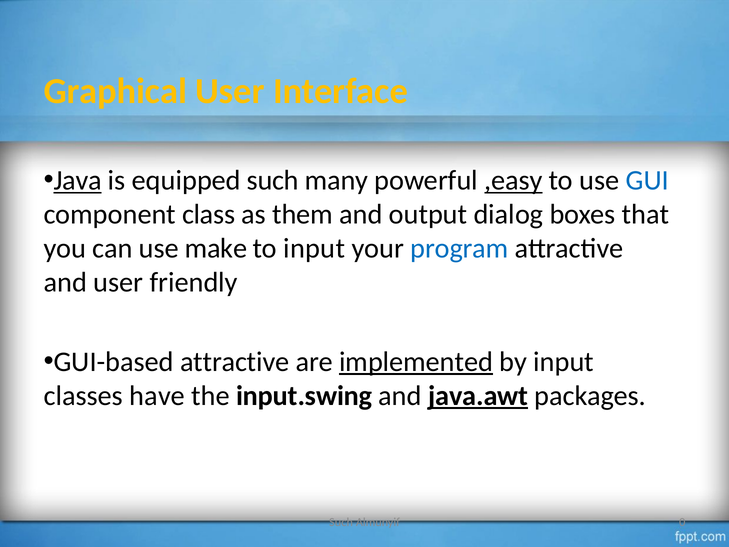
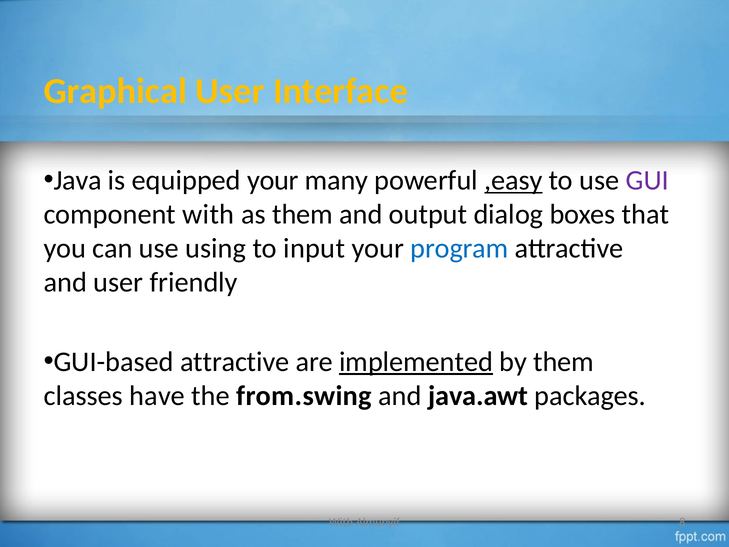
Java underline: present -> none (78, 181)
equipped such: such -> your (273, 181)
GUI colour: blue -> purple (647, 181)
component class: class -> with (208, 214)
make: make -> using (216, 248)
by input: input -> them (564, 362)
input.swing: input.swing -> from.swing (304, 396)
java.awt underline: present -> none (478, 396)
Such: Such -> With (341, 522)
0: 0 -> 8 (682, 522)
